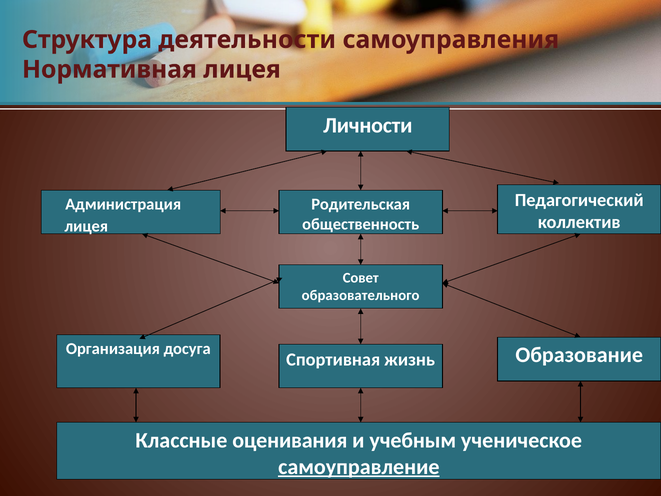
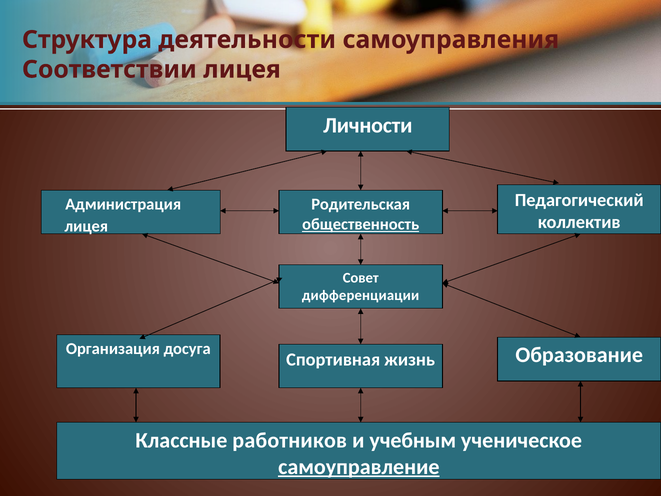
Нормативная: Нормативная -> Соответствии (109, 69)
общественность underline: none -> present (361, 224)
образовательного: образовательного -> дифференциации (361, 295)
оценивания: оценивания -> работников (290, 440)
